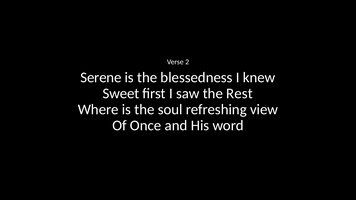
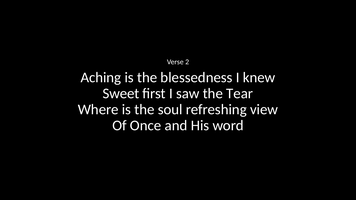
Serene: Serene -> Aching (101, 78)
Rest: Rest -> Tear (240, 94)
